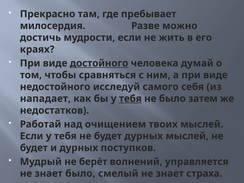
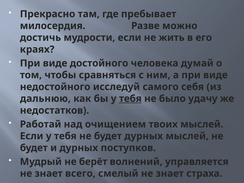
достойного underline: present -> none (99, 63)
нападает: нападает -> дальнюю (45, 99)
затем: затем -> удачу (203, 99)
знает было: было -> всего (80, 173)
